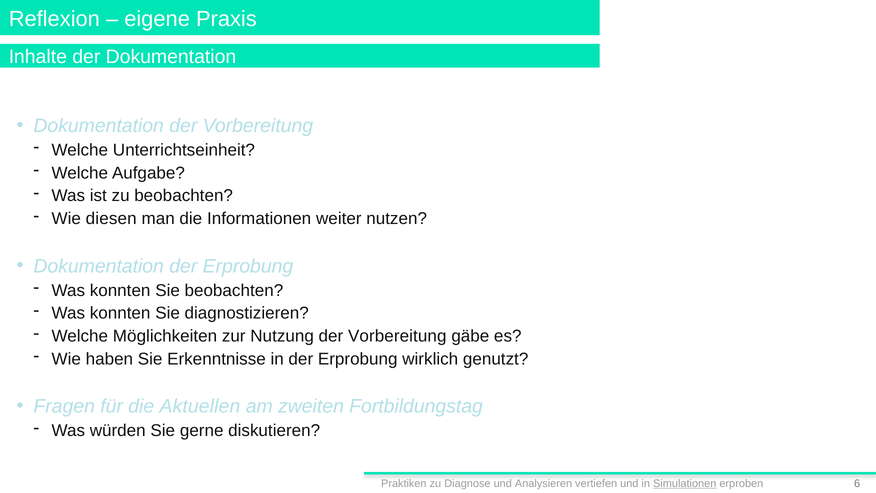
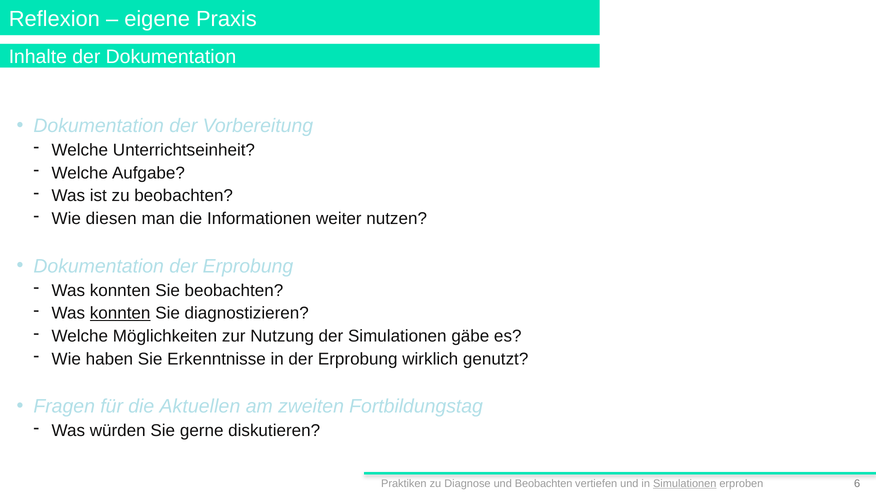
konnten underline: none -> present (120, 313)
Nutzung der Vorbereitung: Vorbereitung -> Simulationen (397, 336)
und Analysieren: Analysieren -> Beobachten (544, 483)
